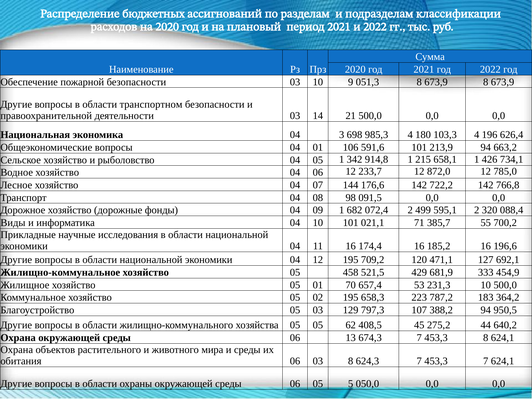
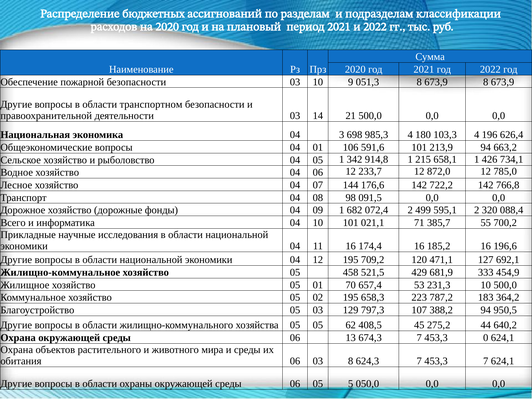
Виды: Виды -> Всего (13, 223)
453,3 8: 8 -> 0 (486, 338)
